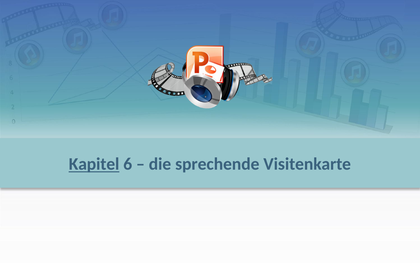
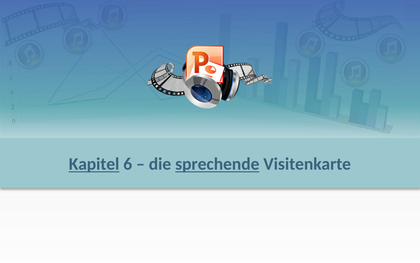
sprechende underline: none -> present (217, 164)
